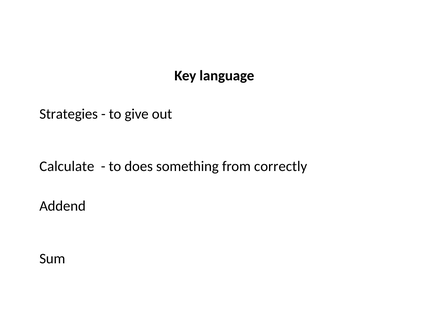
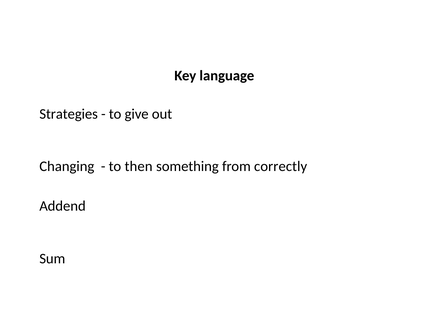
Calculate: Calculate -> Changing (67, 166)
does: does -> then (139, 166)
